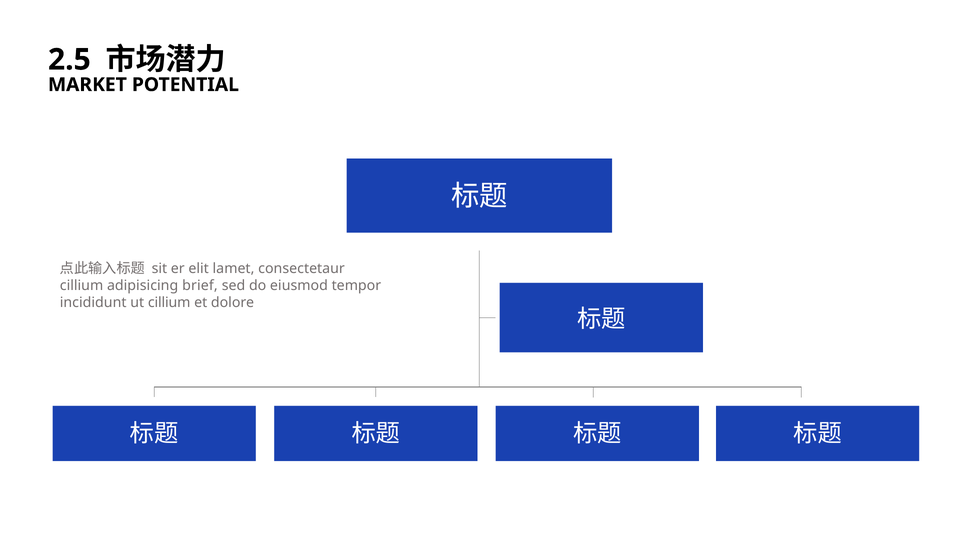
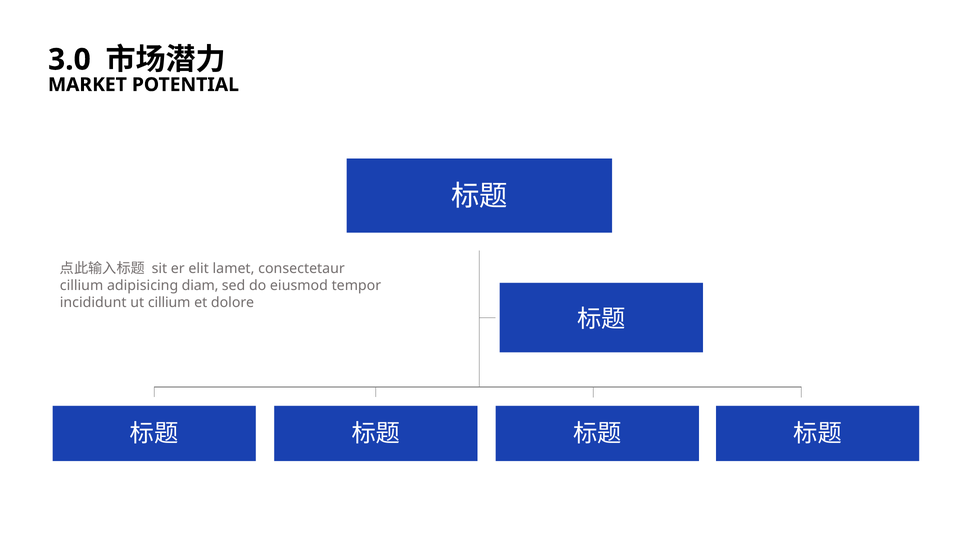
2.5: 2.5 -> 3.0 (69, 60)
brief: brief -> diam (200, 286)
